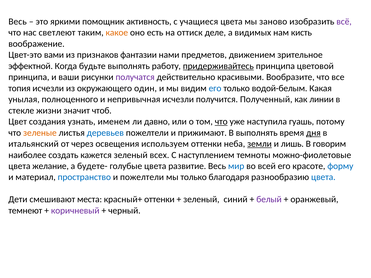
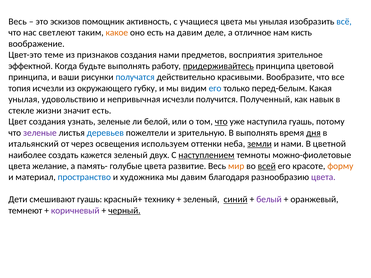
яркими: яркими -> эскизов (65, 22)
мы заново: заново -> унылая (273, 22)
всё colour: purple -> blue (344, 22)
на оттиск: оттиск -> давим (190, 33)
видимых: видимых -> отличное (253, 33)
вами: вами -> теме (54, 55)
признаков фантазии: фантазии -> создания (139, 55)
движением: движением -> восприятия (252, 55)
получатся colour: purple -> blue (135, 77)
один: один -> губку (146, 88)
водой-белым: водой-белым -> перед-белым (280, 88)
полноценного: полноценного -> удовольствию (70, 99)
линии: линии -> навык (322, 99)
значит чтоб: чтоб -> есть (102, 111)
узнать именем: именем -> зеленые (114, 122)
давно: давно -> белой (157, 122)
зеленые colour: orange -> purple (40, 133)
прижимают: прижимают -> зрительную (202, 133)
и лишь: лишь -> нами (292, 144)
говорим: говорим -> цветной (329, 144)
всех: всех -> двух (160, 155)
наступлением underline: none -> present (206, 155)
будете-: будете- -> память- (92, 166)
мир colour: blue -> orange (236, 166)
всей underline: none -> present (267, 166)
форму colour: blue -> orange (340, 166)
и пожелтели: пожелтели -> художника (142, 177)
мы только: только -> давим (194, 177)
цвета colour: blue -> purple (323, 177)
смешивают места: места -> гуашь (90, 200)
красный+ оттенки: оттенки -> технику (159, 200)
синий underline: none -> present (236, 200)
черный underline: none -> present (124, 211)
